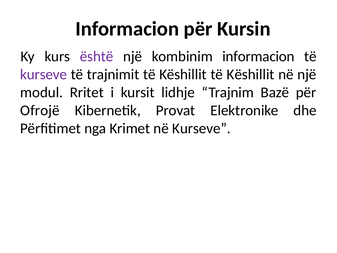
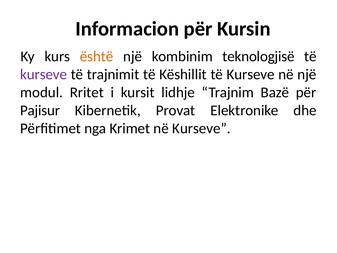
është colour: purple -> orange (97, 56)
kombinim informacion: informacion -> teknologjisë (259, 56)
Këshillit të Këshillit: Këshillit -> Kurseve (251, 74)
Ofrojë: Ofrojë -> Pajisur (40, 110)
